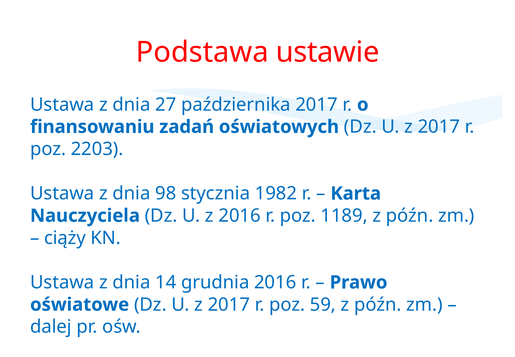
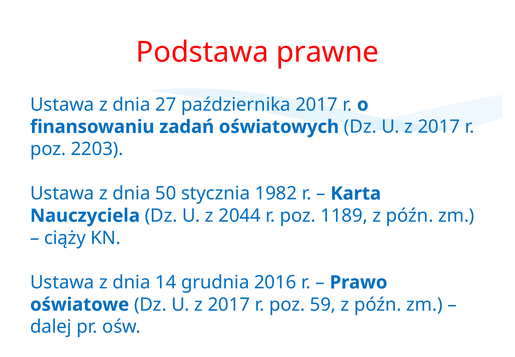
ustawie: ustawie -> prawne (328, 52)
98: 98 -> 50 (166, 193)
z 2016: 2016 -> 2044 (240, 215)
